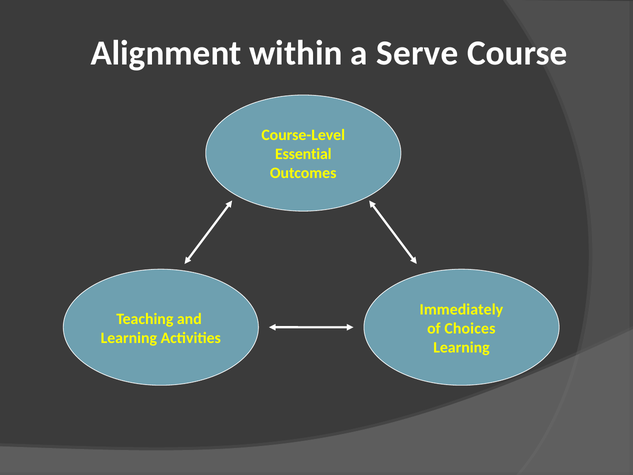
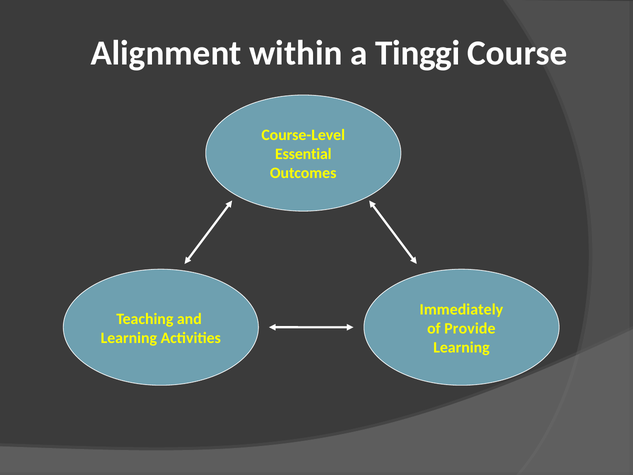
Serve: Serve -> Tinggi (418, 53)
Choices: Choices -> Provide (470, 328)
